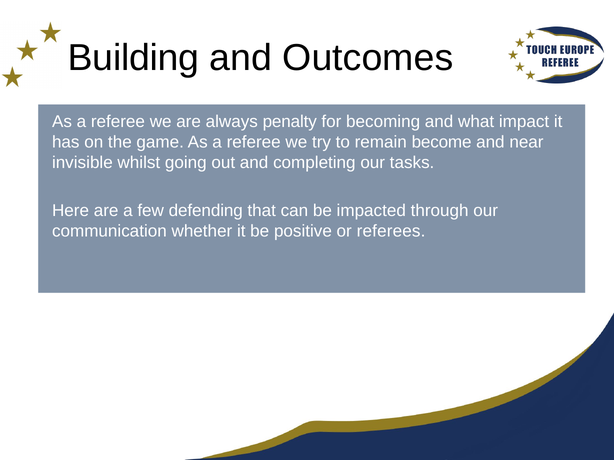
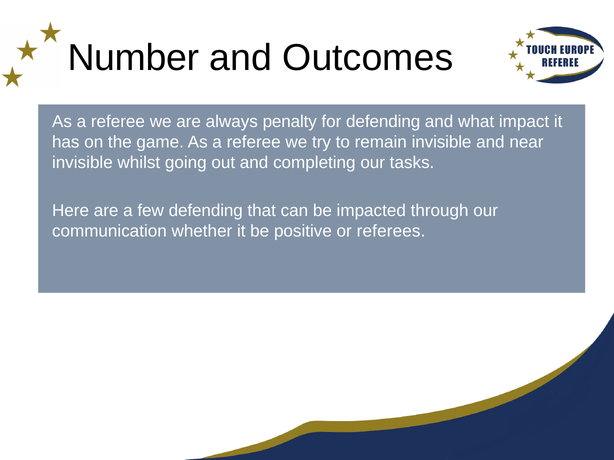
Building: Building -> Number (134, 58)
for becoming: becoming -> defending (383, 122)
remain become: become -> invisible (442, 142)
